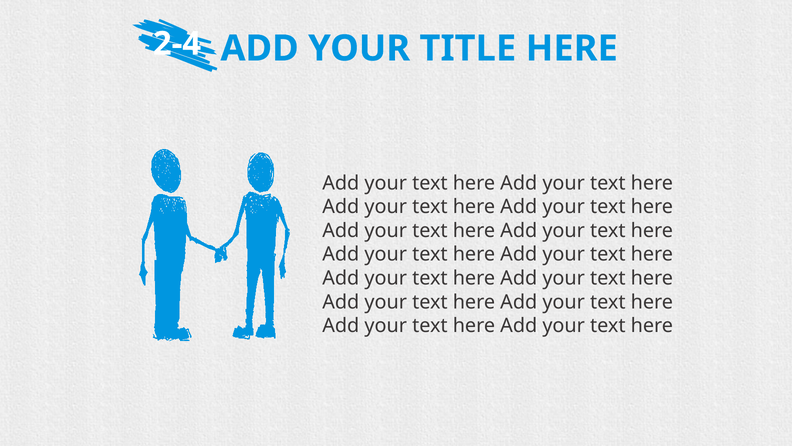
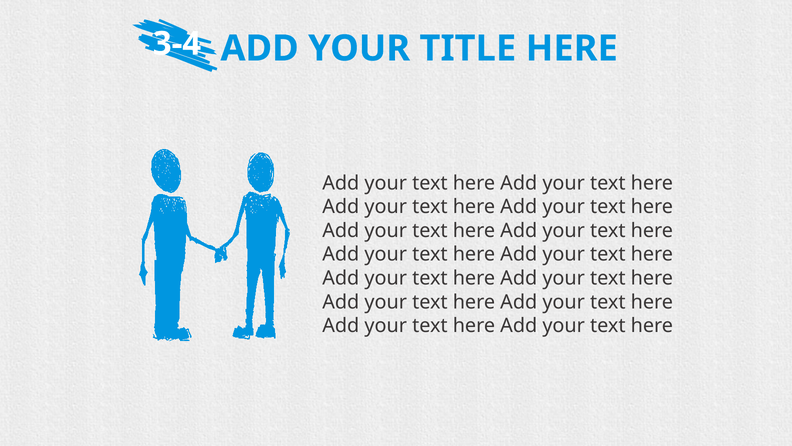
2-4: 2-4 -> 3-4 (177, 44)
